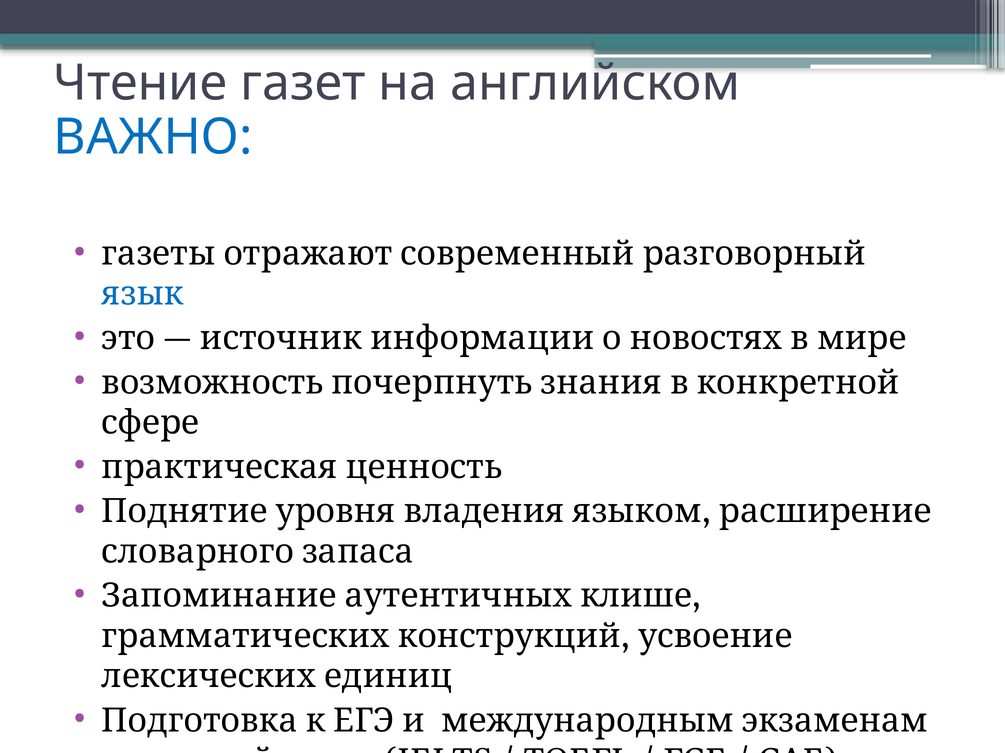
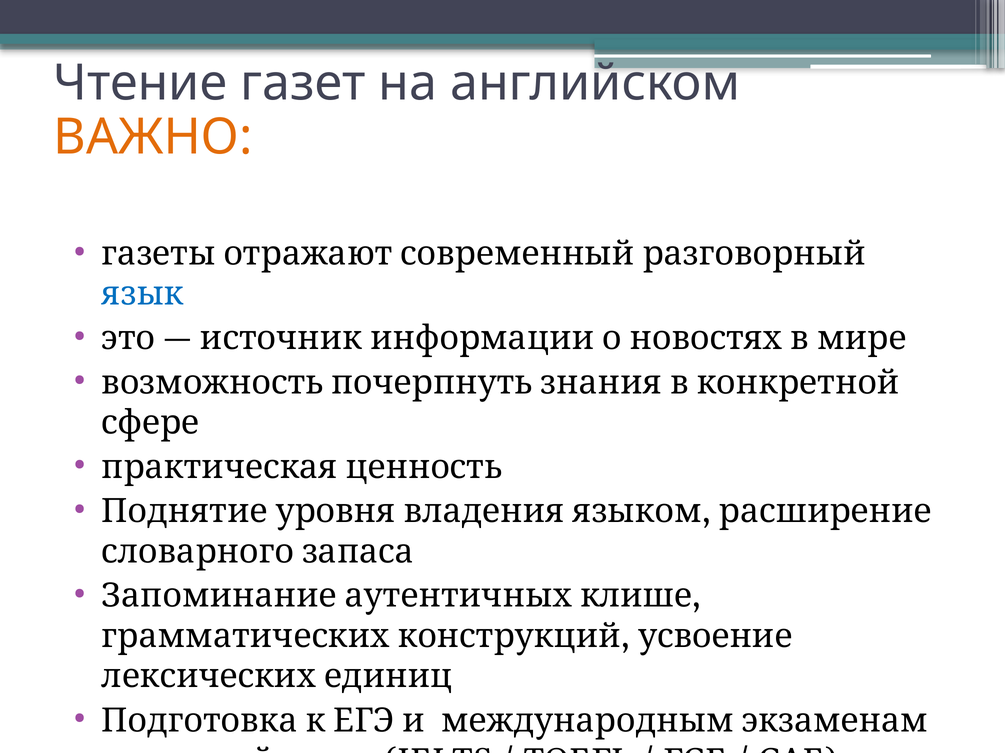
ВАЖНО colour: blue -> orange (153, 137)
